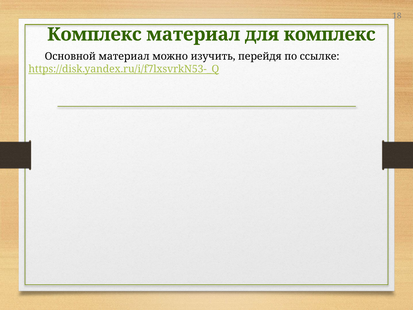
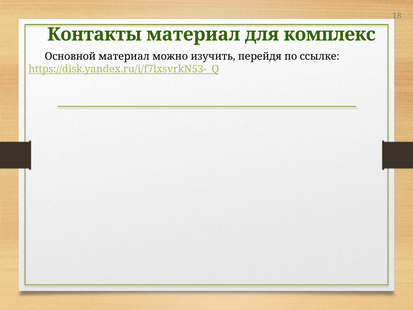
Комплекс: Комплекс -> Контакты (94, 34)
